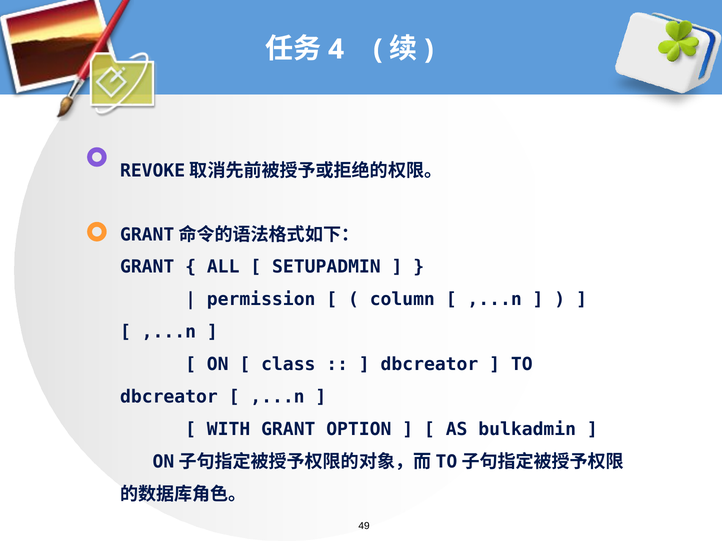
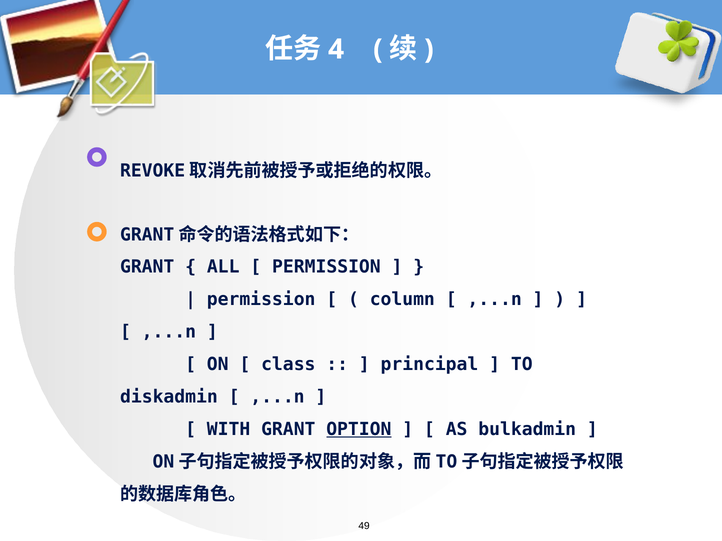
SETUPADMIN: SETUPADMIN -> PERMISSION (326, 267)
dbcreator: dbcreator -> principal (429, 365)
dbcreator: dbcreator -> diskadmin (169, 397)
OPTION underline: none -> present (359, 430)
